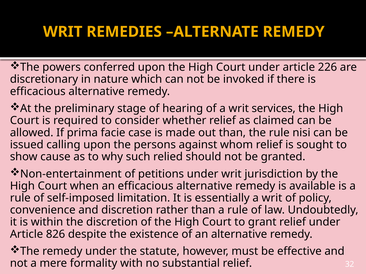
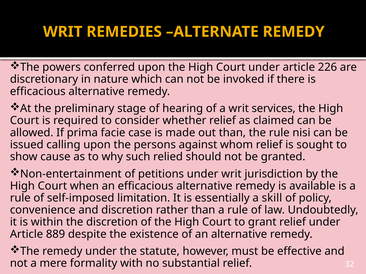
essentially a writ: writ -> skill (272, 198)
826: 826 -> 889 (56, 235)
